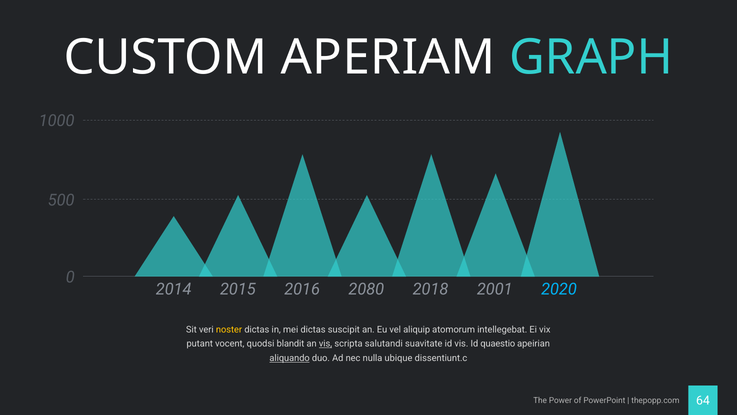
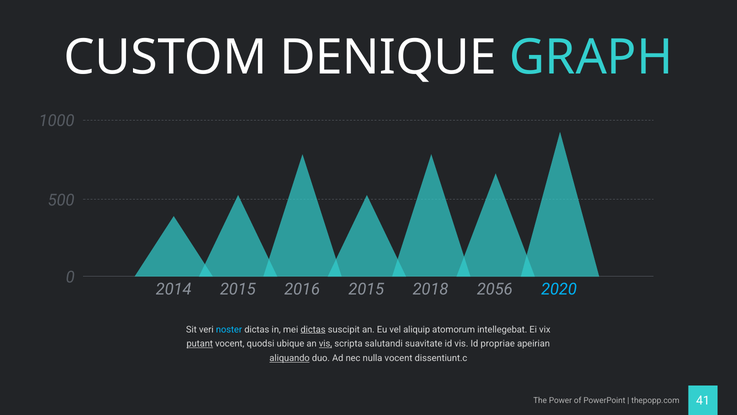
APERIAM: APERIAM -> DENIQUE (388, 57)
2016 2080: 2080 -> 2015 (366, 289)
2001: 2001 -> 2056 (495, 289)
noster colour: yellow -> light blue (229, 329)
dictas underline: none -> present (313, 329)
putant underline: none -> present (200, 343)
blandit: blandit -> ubique (290, 343)
quaestio: quaestio -> propriae (498, 343)
nulla ubique: ubique -> vocent (399, 358)
64: 64 -> 41 (703, 400)
